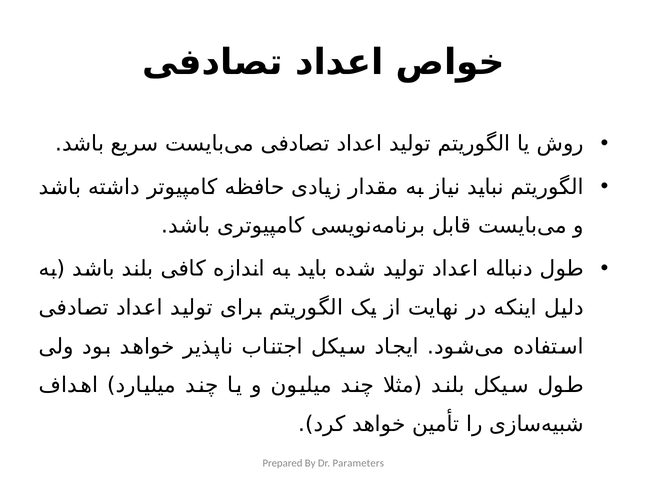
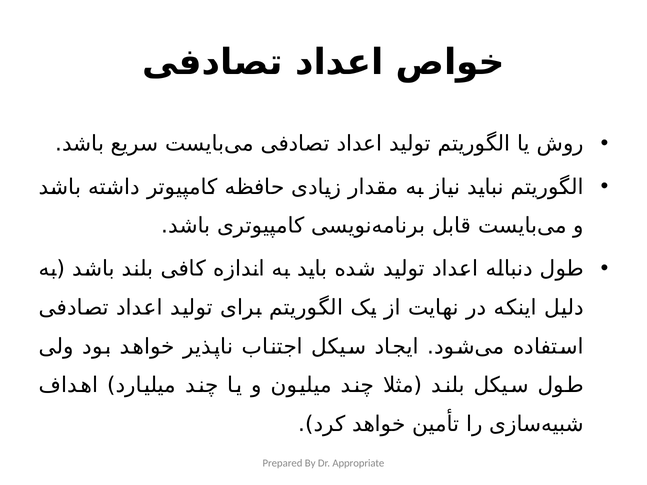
Parameters: Parameters -> Appropriate (358, 463)
